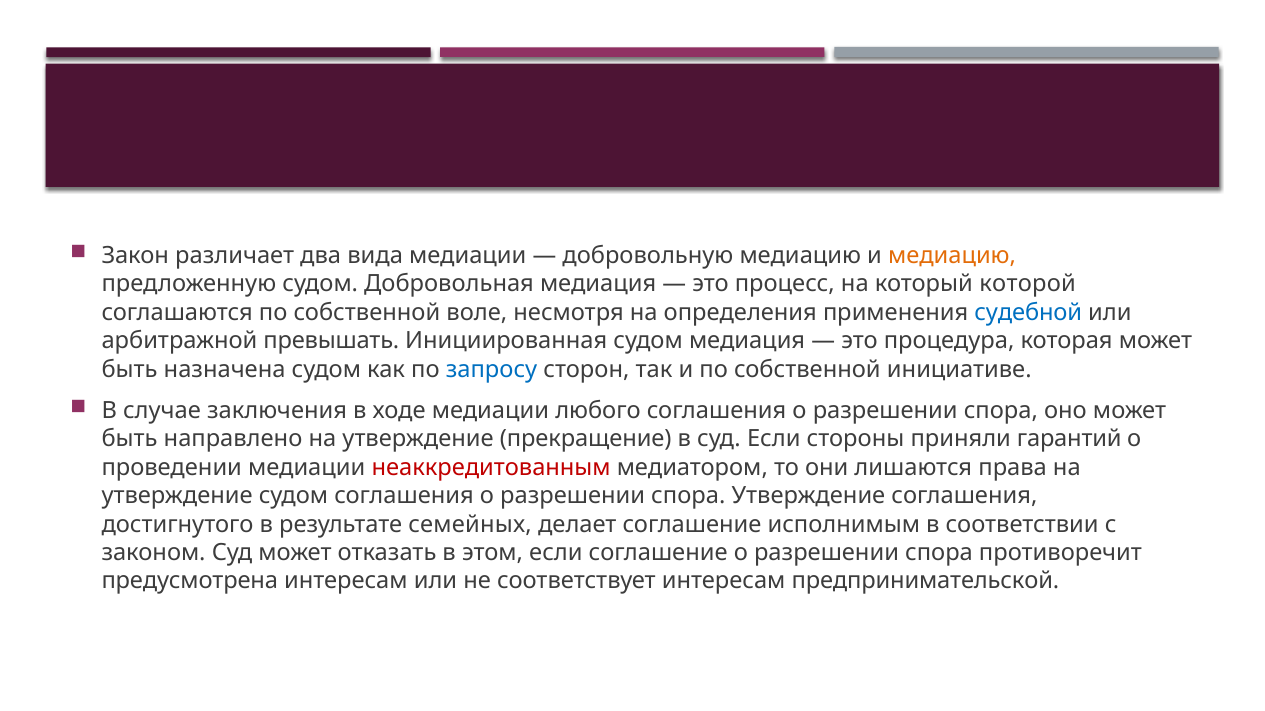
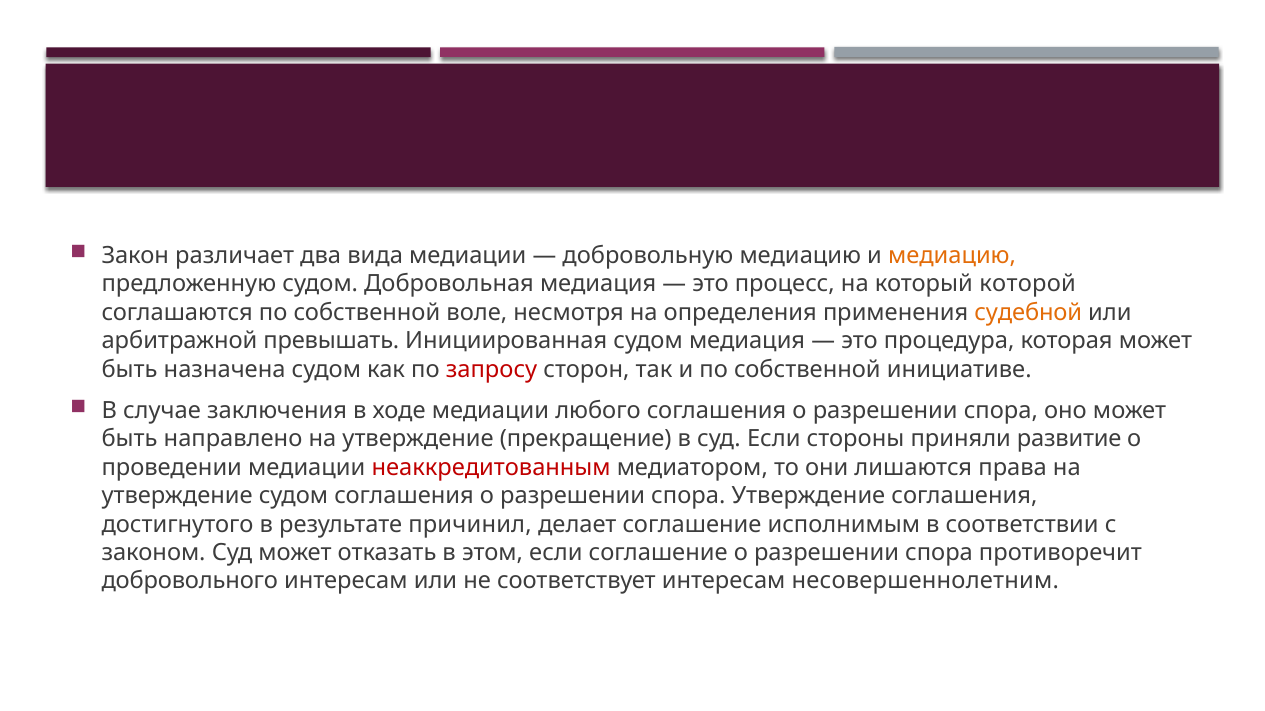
судебной colour: blue -> orange (1028, 313)
запросу colour: blue -> red (492, 370)
гарантий: гарантий -> развитие (1069, 439)
семейных: семейных -> причинил (470, 525)
предусмотрена: предусмотрена -> добровольного (190, 582)
предпринимательской: предпринимательской -> несовершеннолетним (925, 582)
